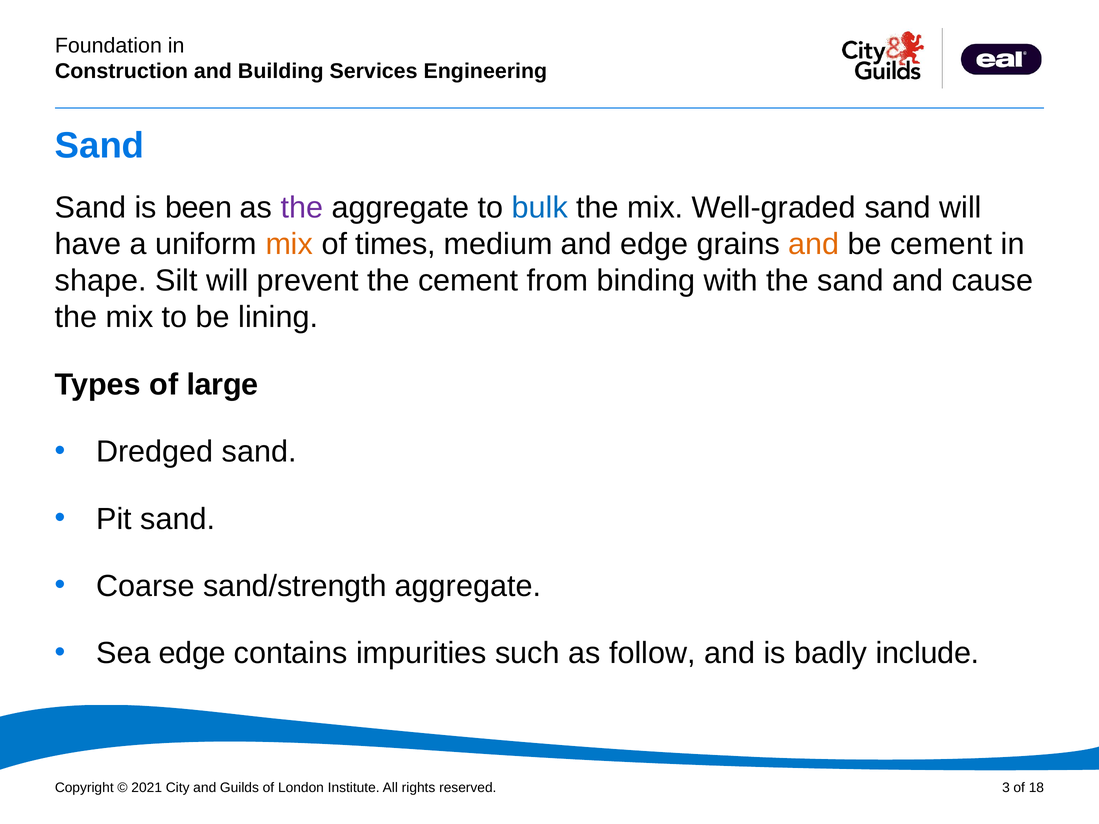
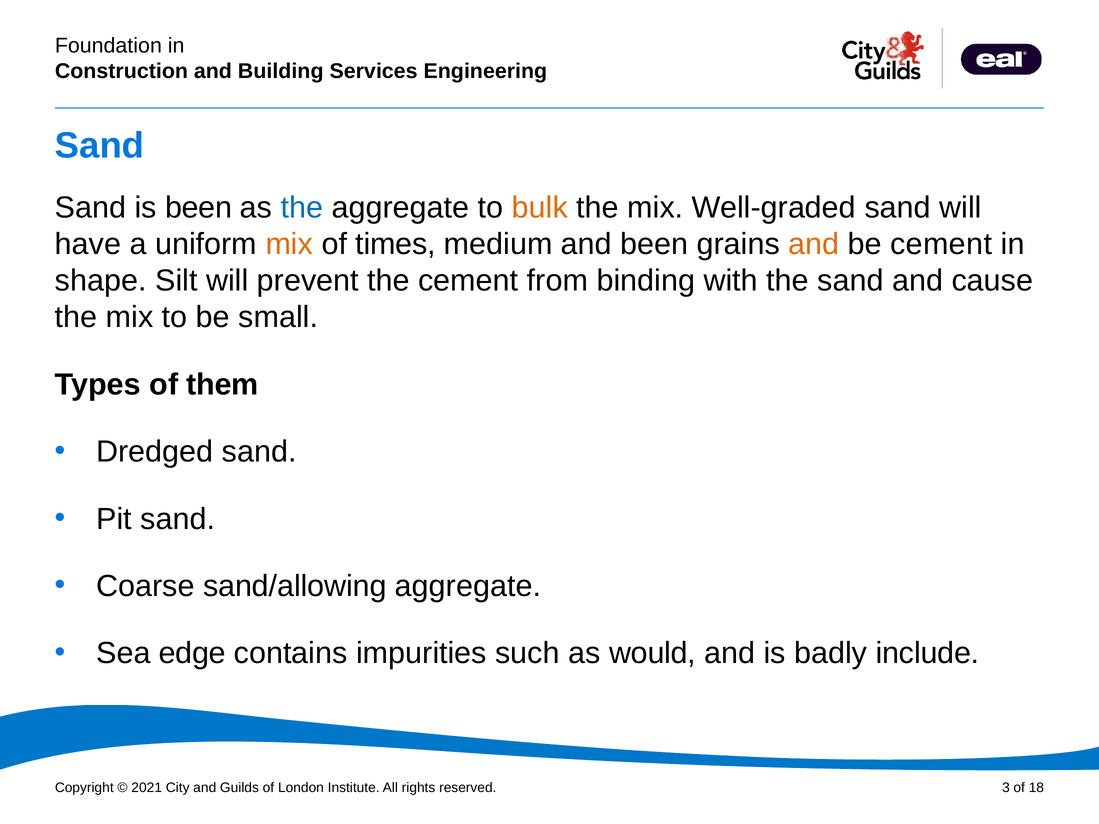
the colour: purple -> blue (302, 208)
bulk colour: blue -> orange (540, 208)
and edge: edge -> been (654, 244)
lining: lining -> small (278, 317)
large: large -> them (222, 385)
sand/strength: sand/strength -> sand/allowing (295, 586)
follow: follow -> would (652, 653)
